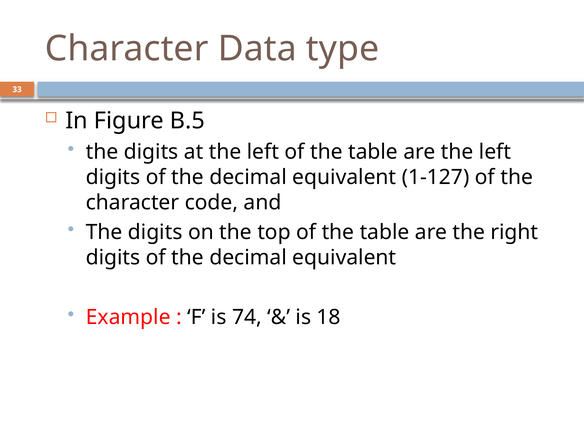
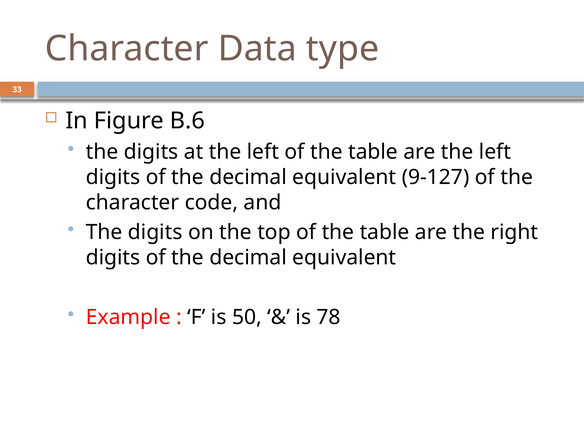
B.5: B.5 -> B.6 (187, 121)
1-127: 1-127 -> 9-127 (436, 177)
74: 74 -> 50 (247, 317)
18: 18 -> 78 (329, 317)
